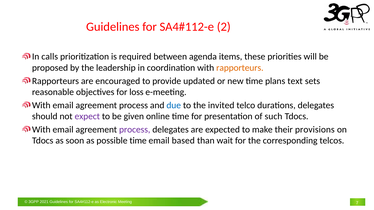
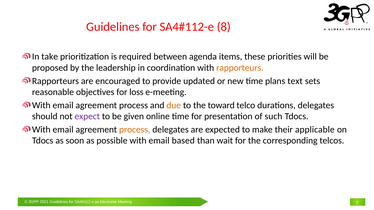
2: 2 -> 8 (224, 27)
calls: calls -> take (50, 57)
due colour: blue -> orange (174, 105)
invited: invited -> toward (221, 105)
process colour: purple -> orange (135, 130)
provisions: provisions -> applicable (315, 130)
possible time: time -> with (138, 141)
